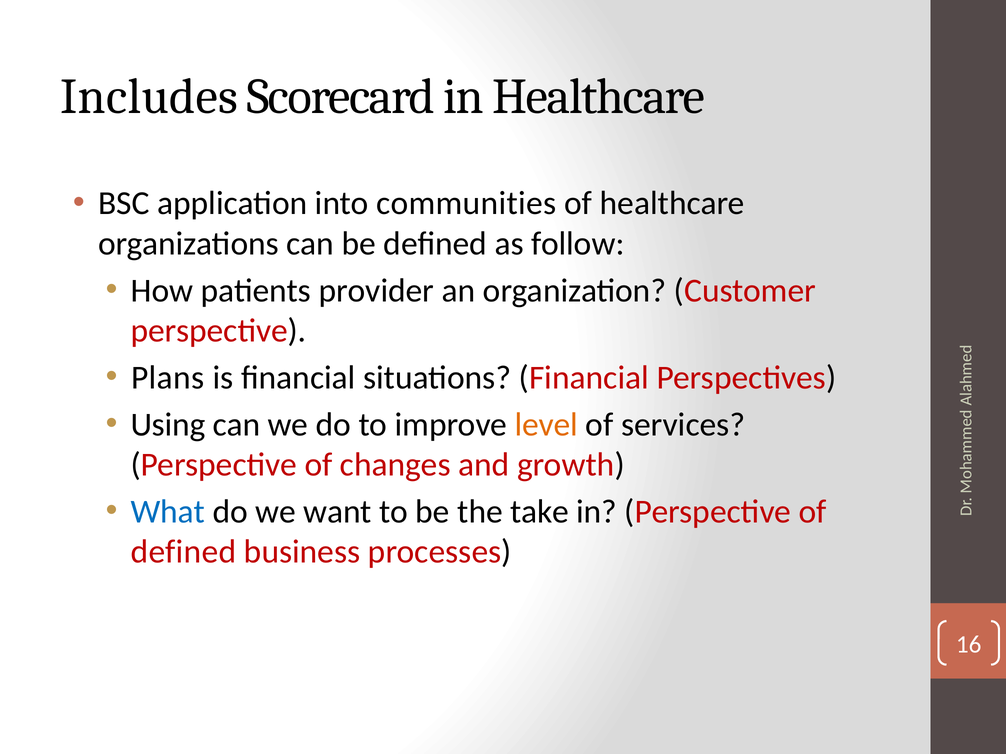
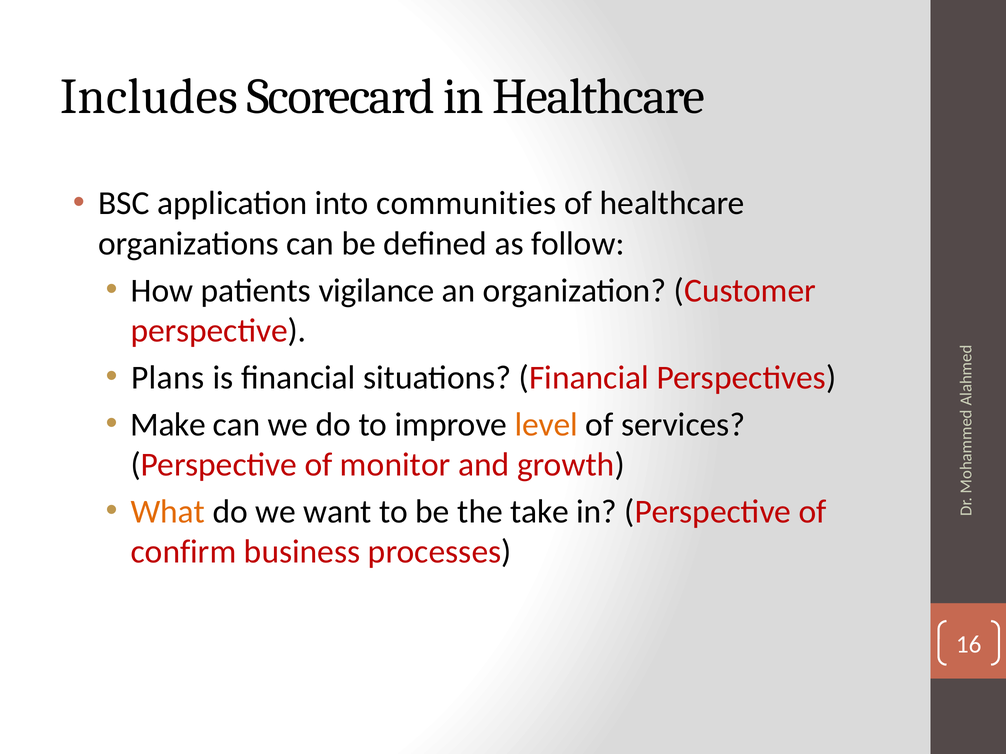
provider: provider -> vigilance (377, 291)
Using: Using -> Make (168, 425)
changes: changes -> monitor (395, 465)
What colour: blue -> orange (168, 512)
defined: defined -> confirm (184, 552)
